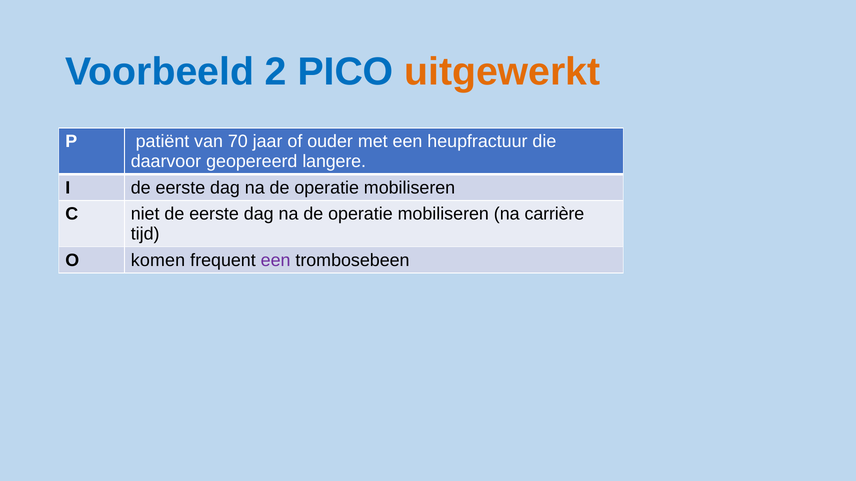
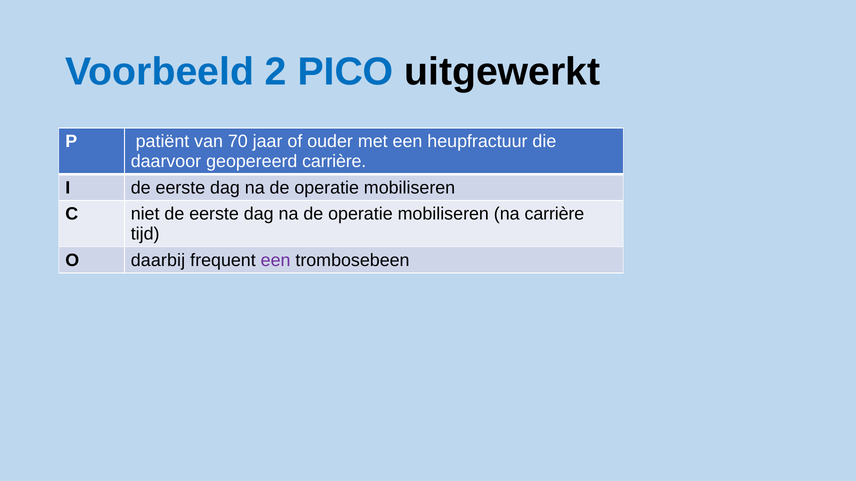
uitgewerkt colour: orange -> black (502, 72)
geopereerd langere: langere -> carrière (334, 162)
komen: komen -> daarbij (158, 260)
